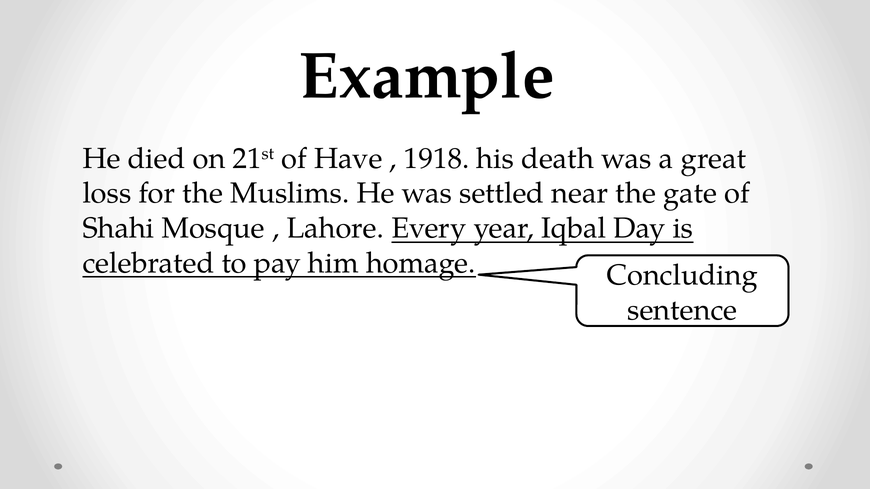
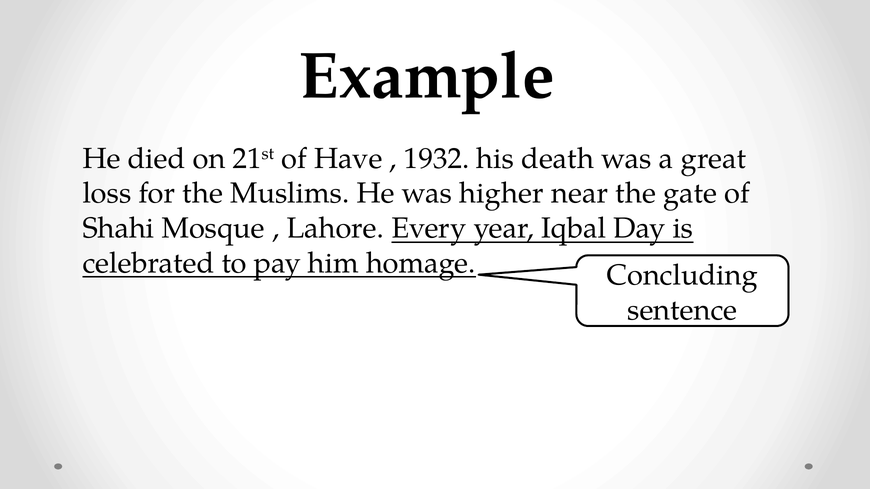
1918: 1918 -> 1932 (437, 159)
settled: settled -> higher (502, 194)
